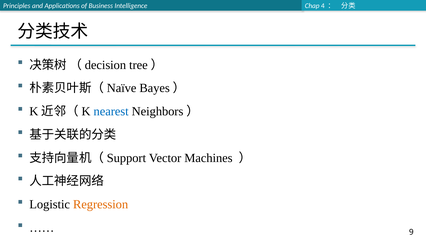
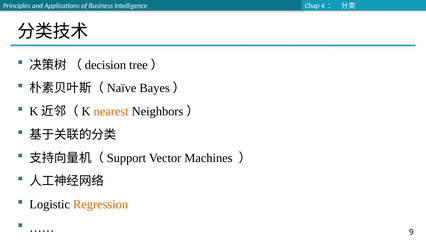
nearest colour: blue -> orange (111, 111)
